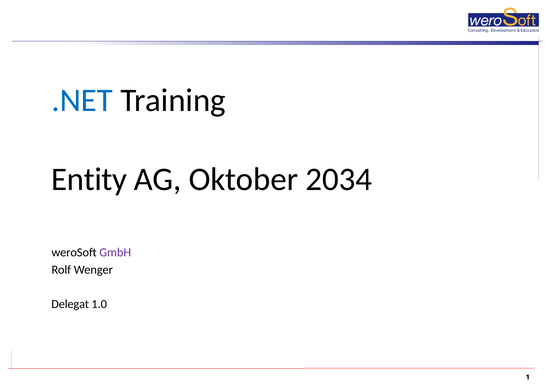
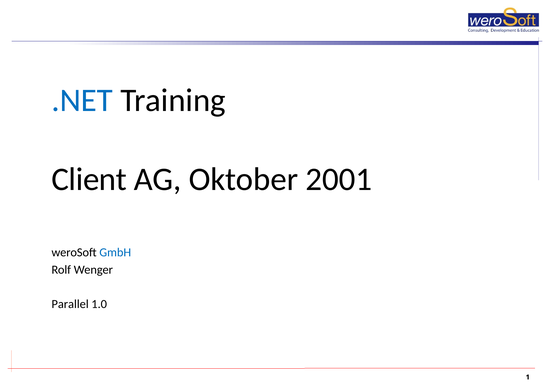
Entity: Entity -> Client (89, 179)
2034: 2034 -> 2001 (339, 179)
GmbH colour: purple -> blue (115, 252)
Delegat: Delegat -> Parallel (70, 304)
